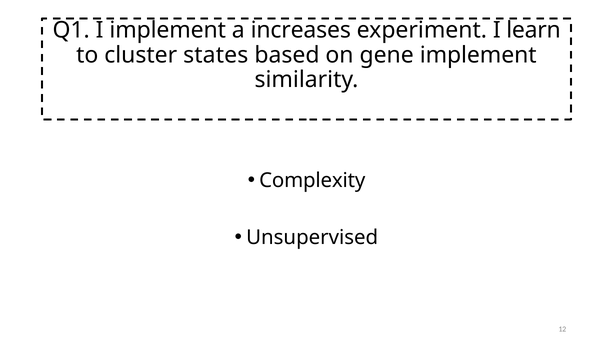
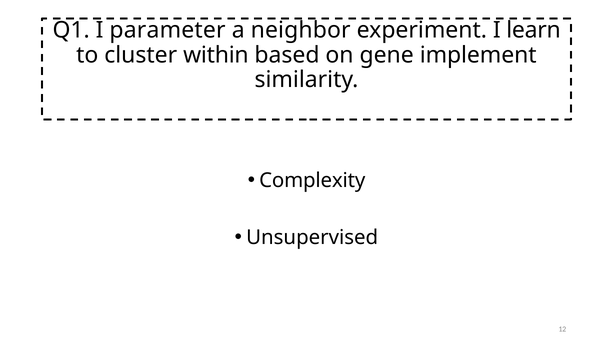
I implement: implement -> parameter (168, 30)
increases: increases -> neighbor (301, 30)
states: states -> within (216, 55)
